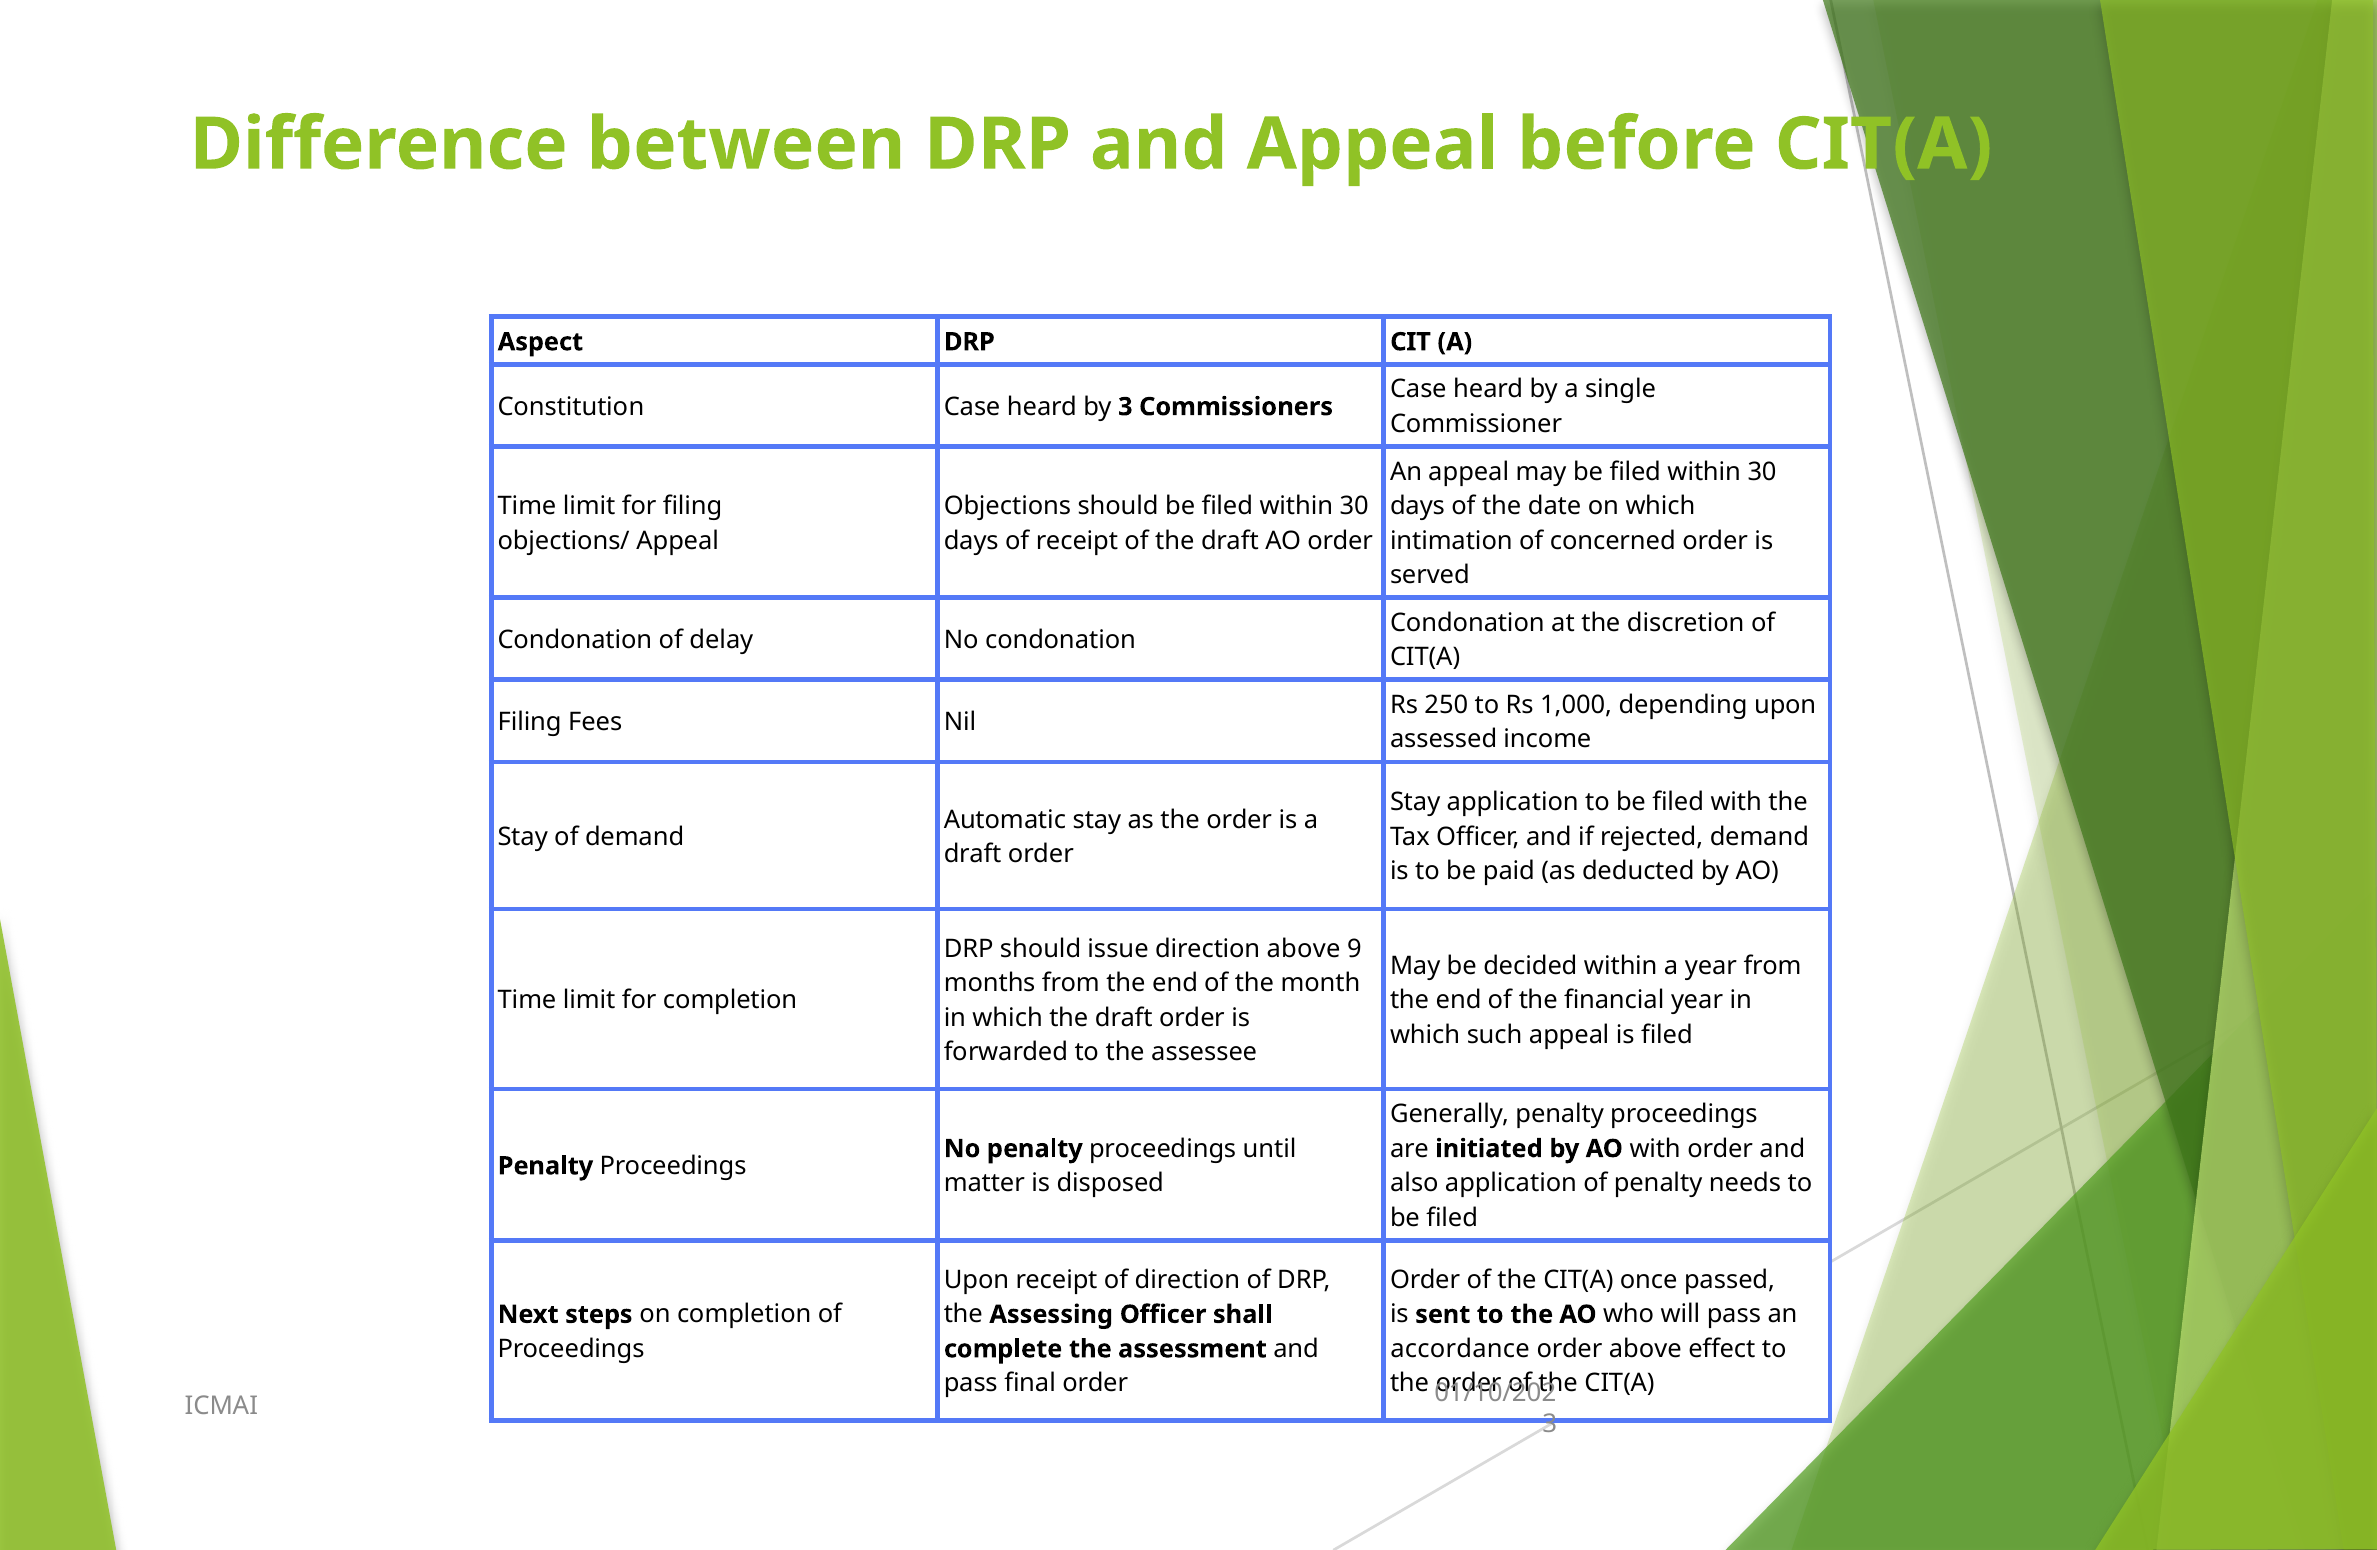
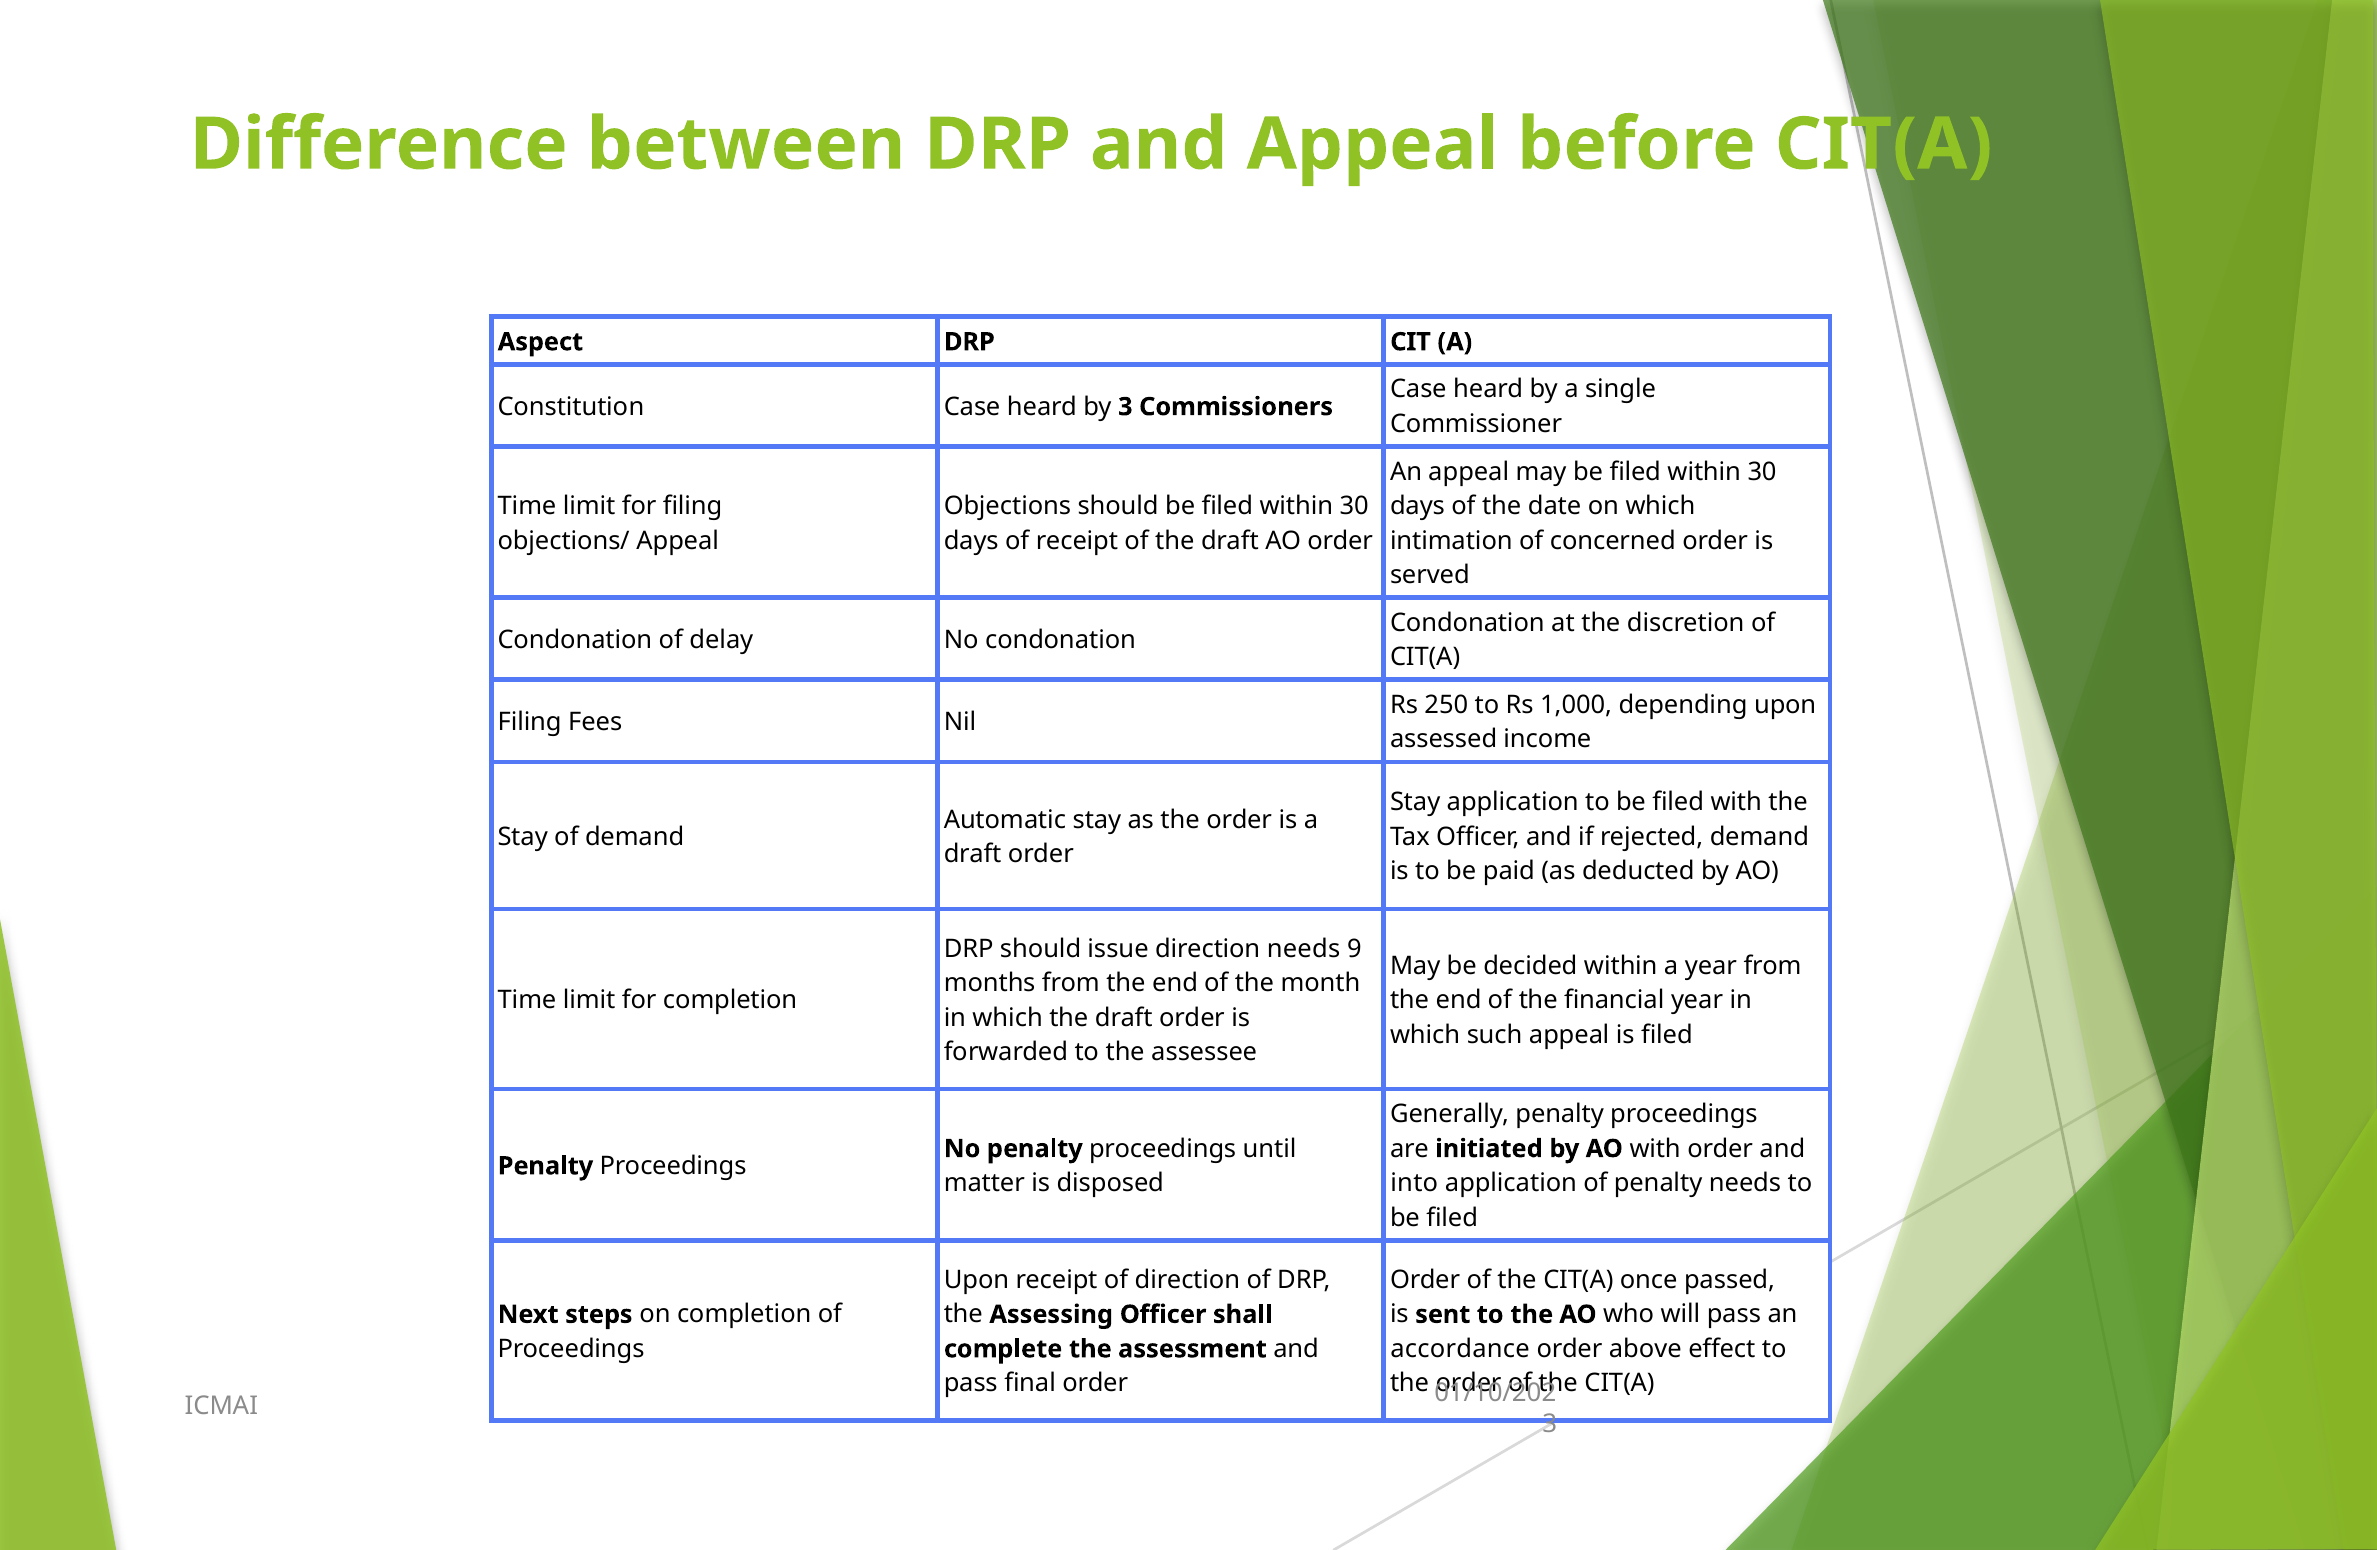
direction above: above -> needs (1304, 949)
also: also -> into (1414, 1184)
